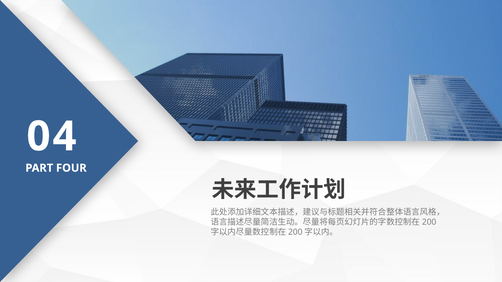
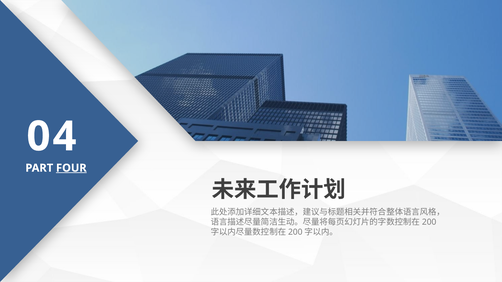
FOUR underline: none -> present (71, 168)
